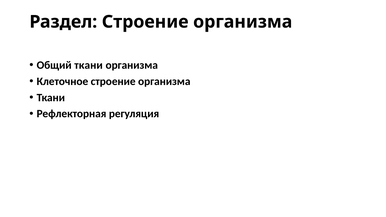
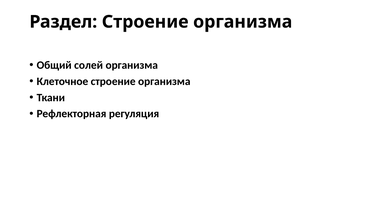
Общий ткани: ткани -> солей (89, 65)
